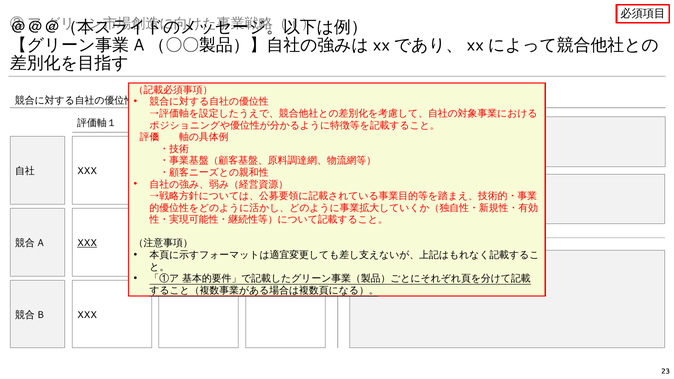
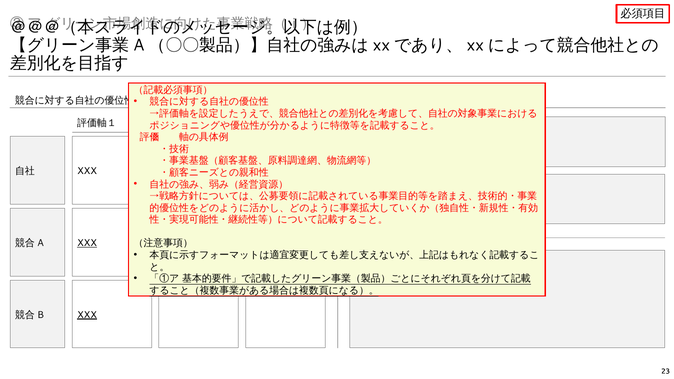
XXX underline: none -> present (87, 315)
